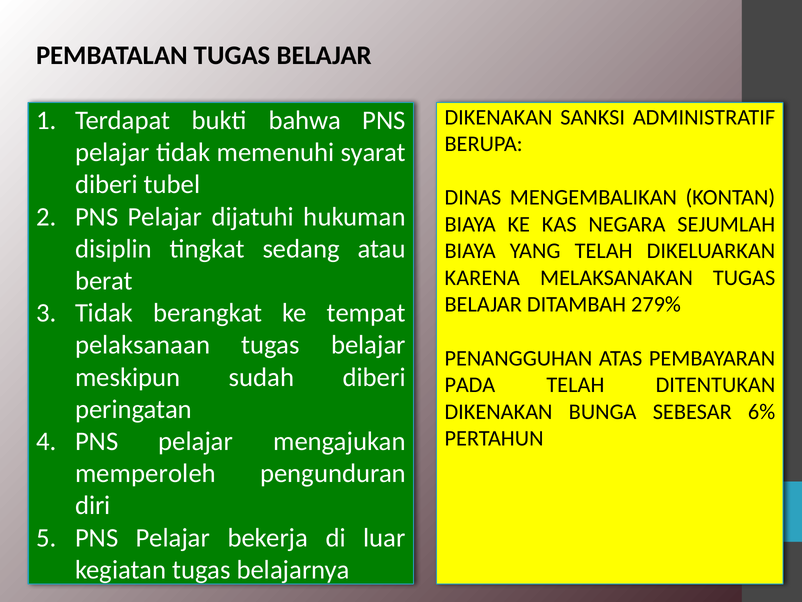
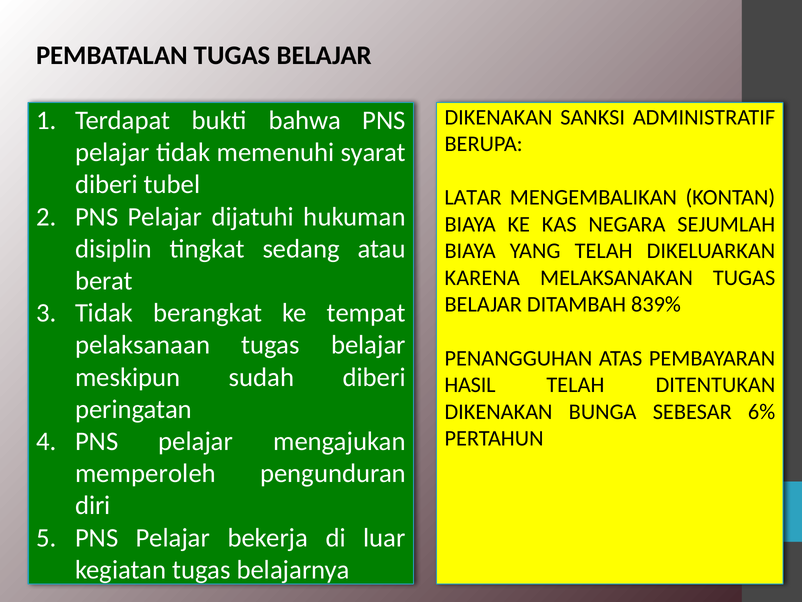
DINAS: DINAS -> LATAR (473, 197)
279%: 279% -> 839% (656, 304)
PADA: PADA -> HASIL (470, 385)
